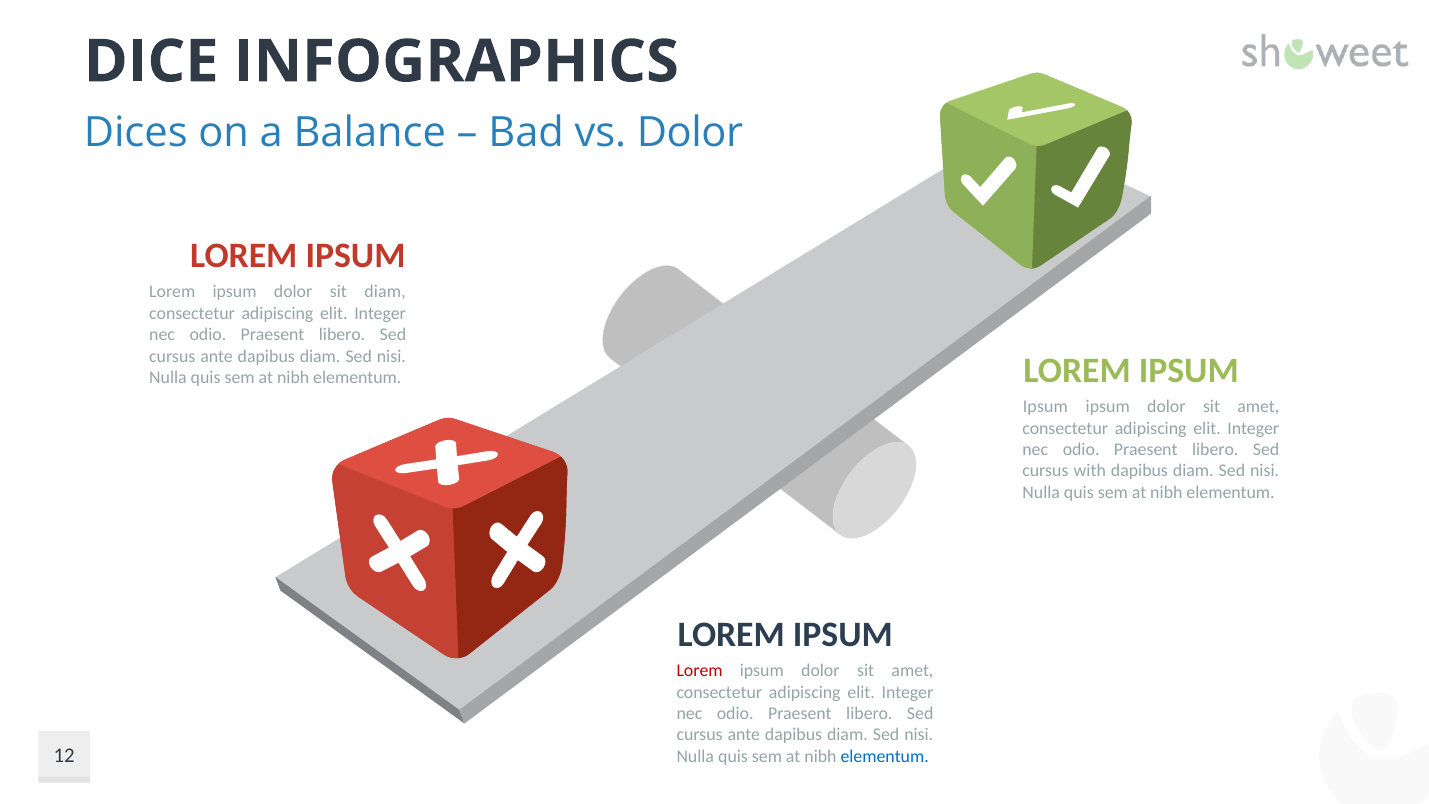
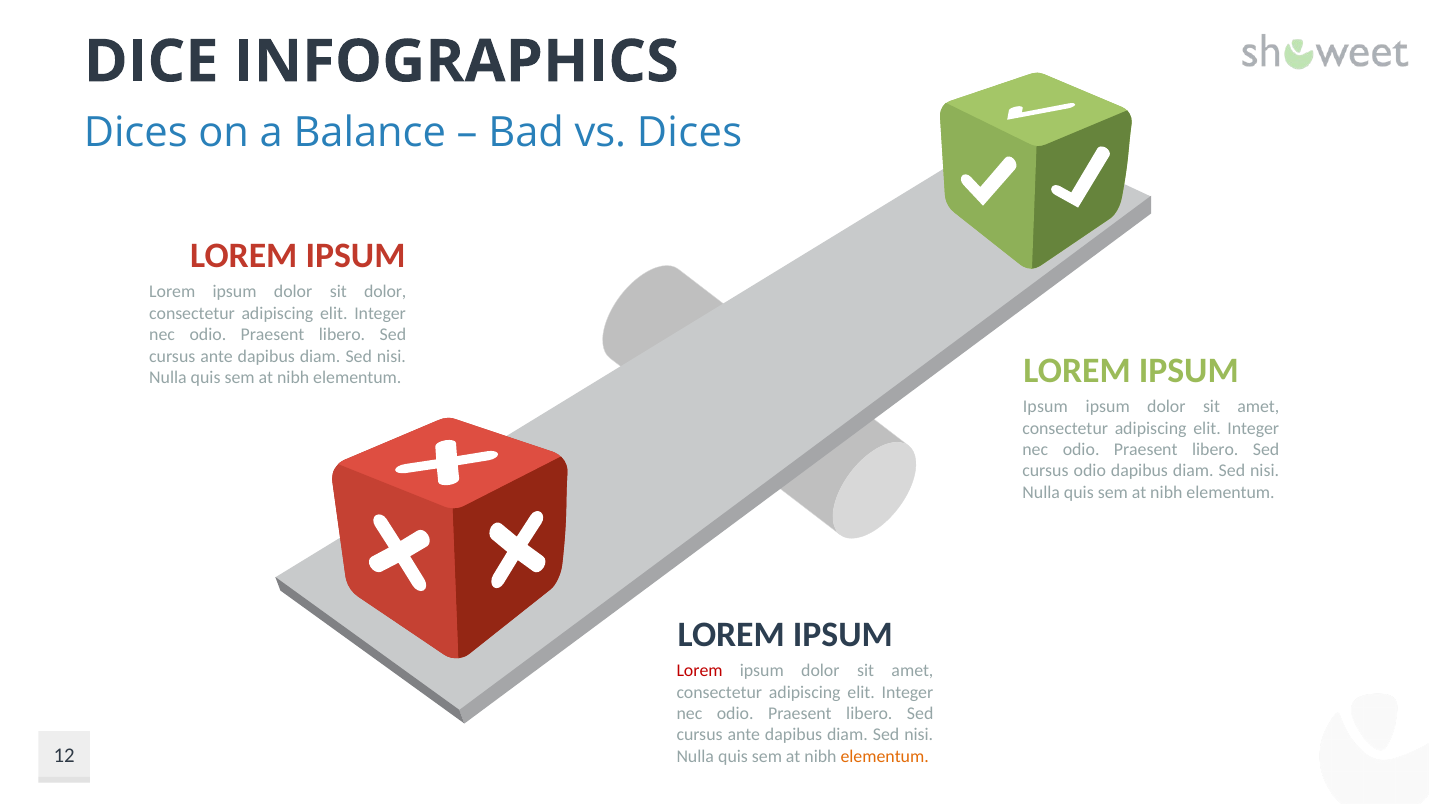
vs Dolor: Dolor -> Dices (690, 132)
sit diam: diam -> dolor (385, 292)
cursus with: with -> odio (1090, 471)
elementum colour: blue -> orange (885, 756)
